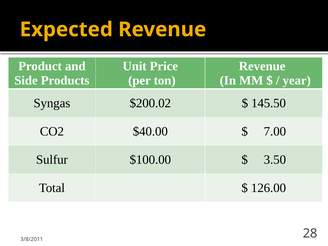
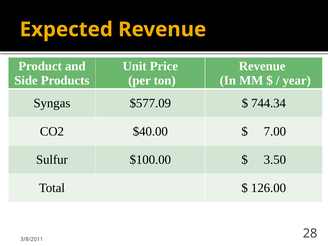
$200.02: $200.02 -> $577.09 (150, 103)
145.50: 145.50 -> 744.34 (269, 103)
